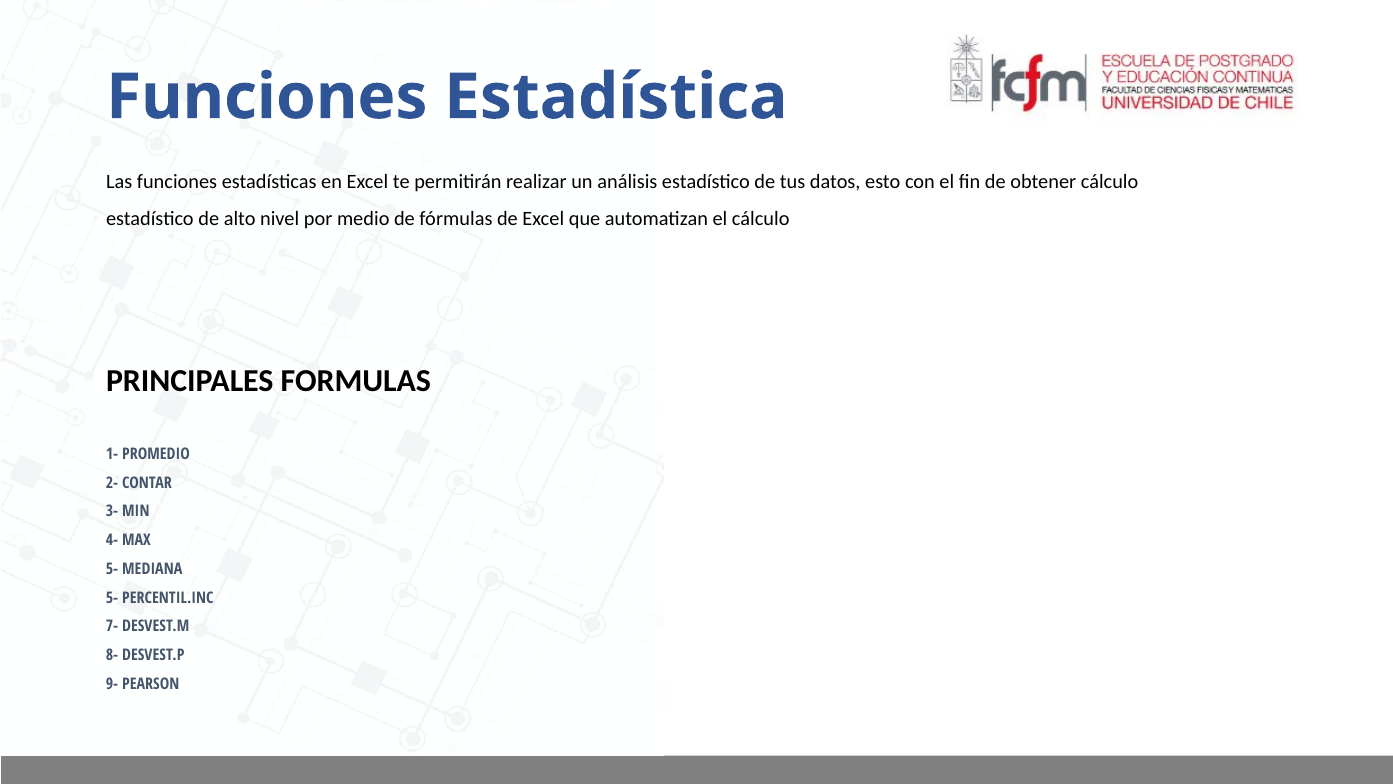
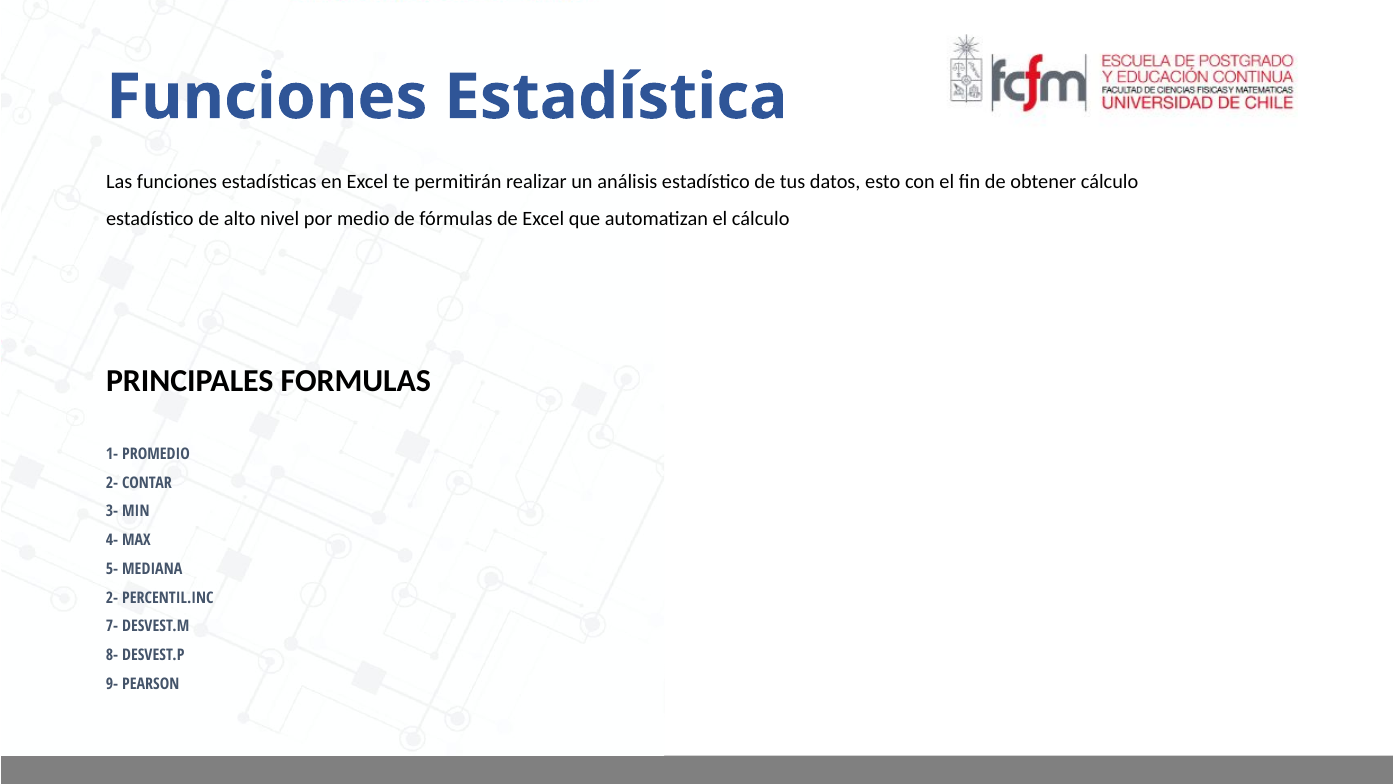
5-: 5- -> 2- (112, 598)
